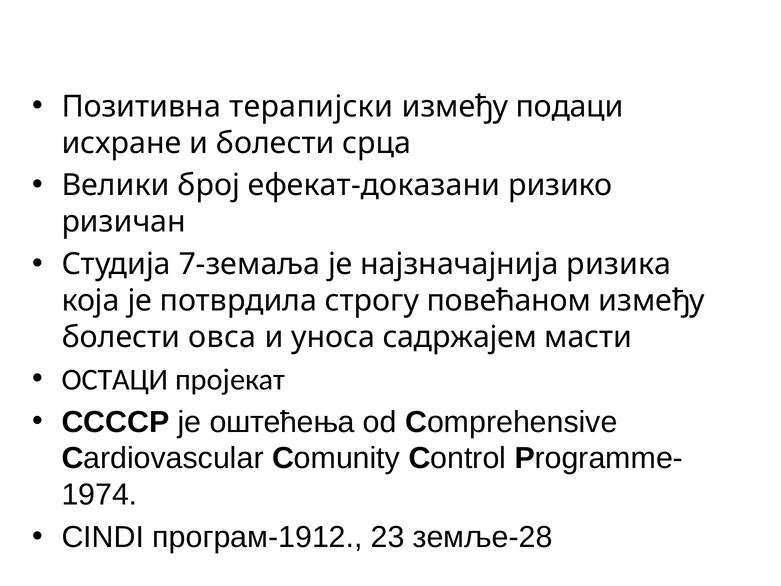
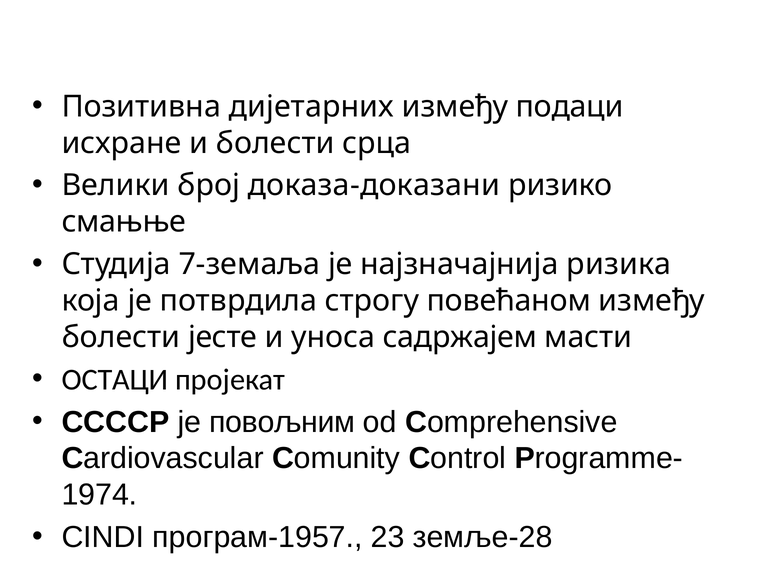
терапијски: терапијски -> дијетарних (311, 107)
ефекат-доказани: ефекат-доказани -> доказа-доказани (374, 185)
ризичан: ризичан -> смањње (124, 222)
овса: овса -> јесте (223, 337)
оштећења: оштећења -> повољним (282, 422)
програм-1912: програм-1912 -> програм-1957 (257, 537)
